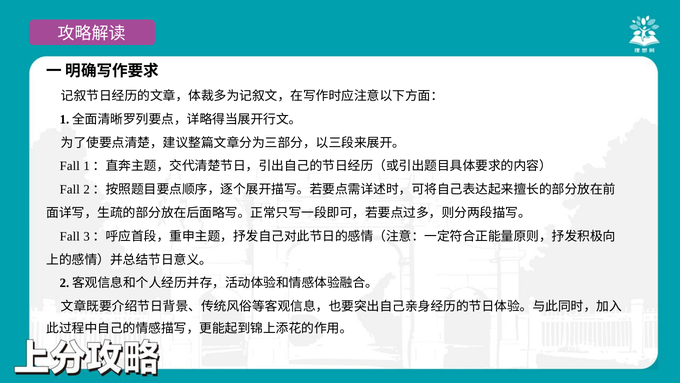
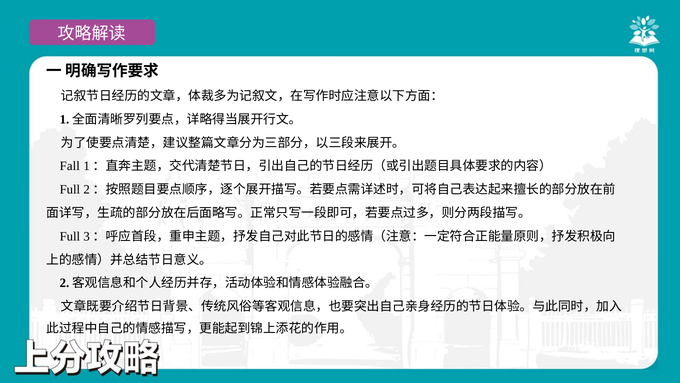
Fall: Fall -> Full (70, 189)
Fall: Fall -> Full (70, 236)
